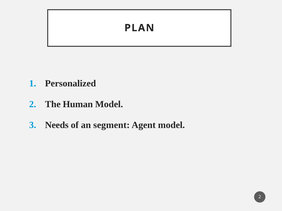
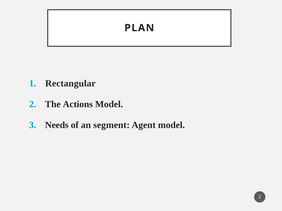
Personalized: Personalized -> Rectangular (70, 84)
Human: Human -> Actions (78, 104)
